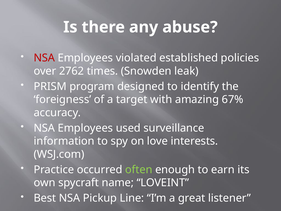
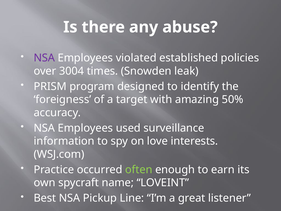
NSA colour: red -> purple (44, 58)
2762: 2762 -> 3004 (72, 71)
67%: 67% -> 50% (233, 99)
